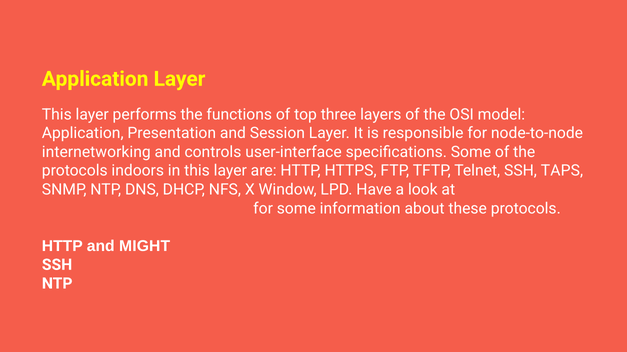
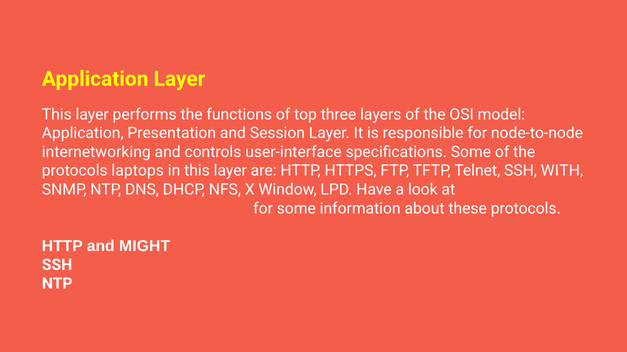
indoors: indoors -> laptops (138, 171)
TAPS: TAPS -> WITH (562, 171)
